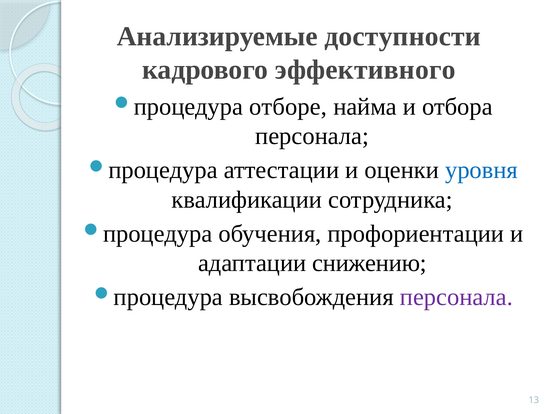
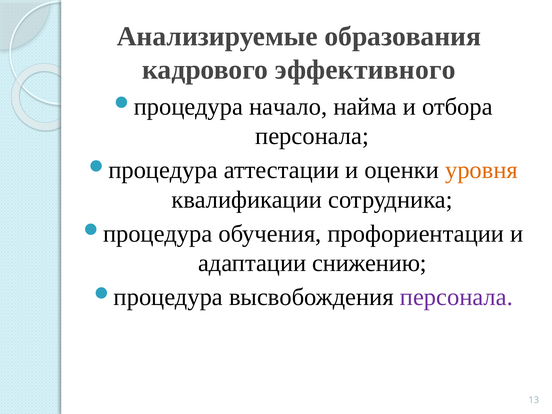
доступности: доступности -> образования (403, 36)
отборе: отборе -> начало (288, 107)
уровня colour: blue -> orange (482, 170)
